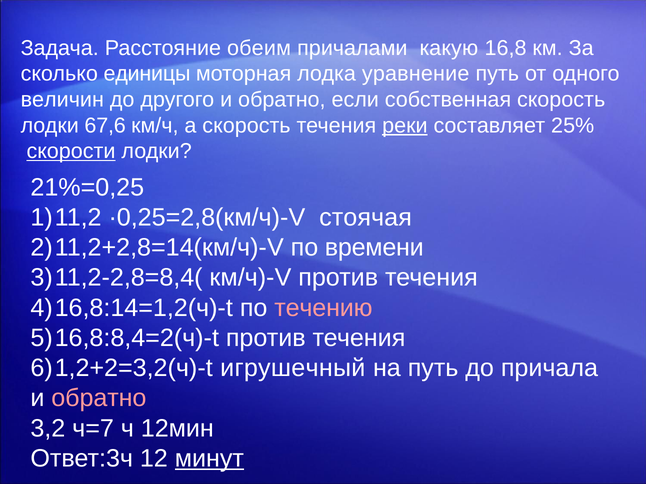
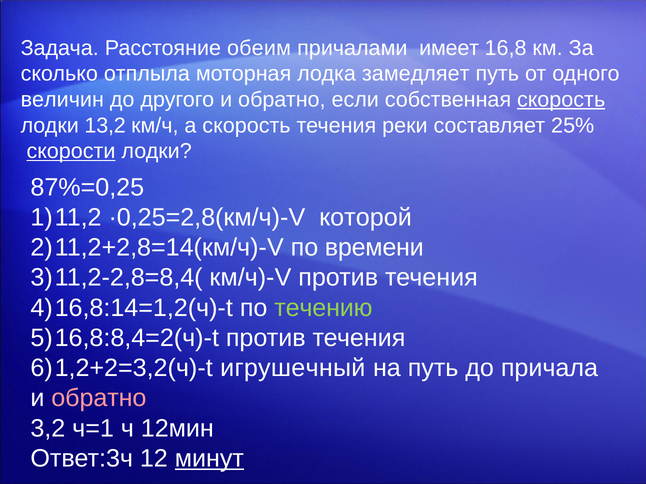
какую: какую -> имеет (449, 48)
единицы: единицы -> отплыла (147, 74)
уравнение: уравнение -> замедляет (416, 74)
скорость underline: none -> present (561, 100)
67,6: 67,6 -> 13,2 (105, 126)
реки underline: present -> none (405, 126)
21%=0,25: 21%=0,25 -> 87%=0,25 (87, 187)
стоячая: стоячая -> которой (365, 218)
течению colour: pink -> light green (323, 308)
ч=7: ч=7 -> ч=1 (93, 429)
